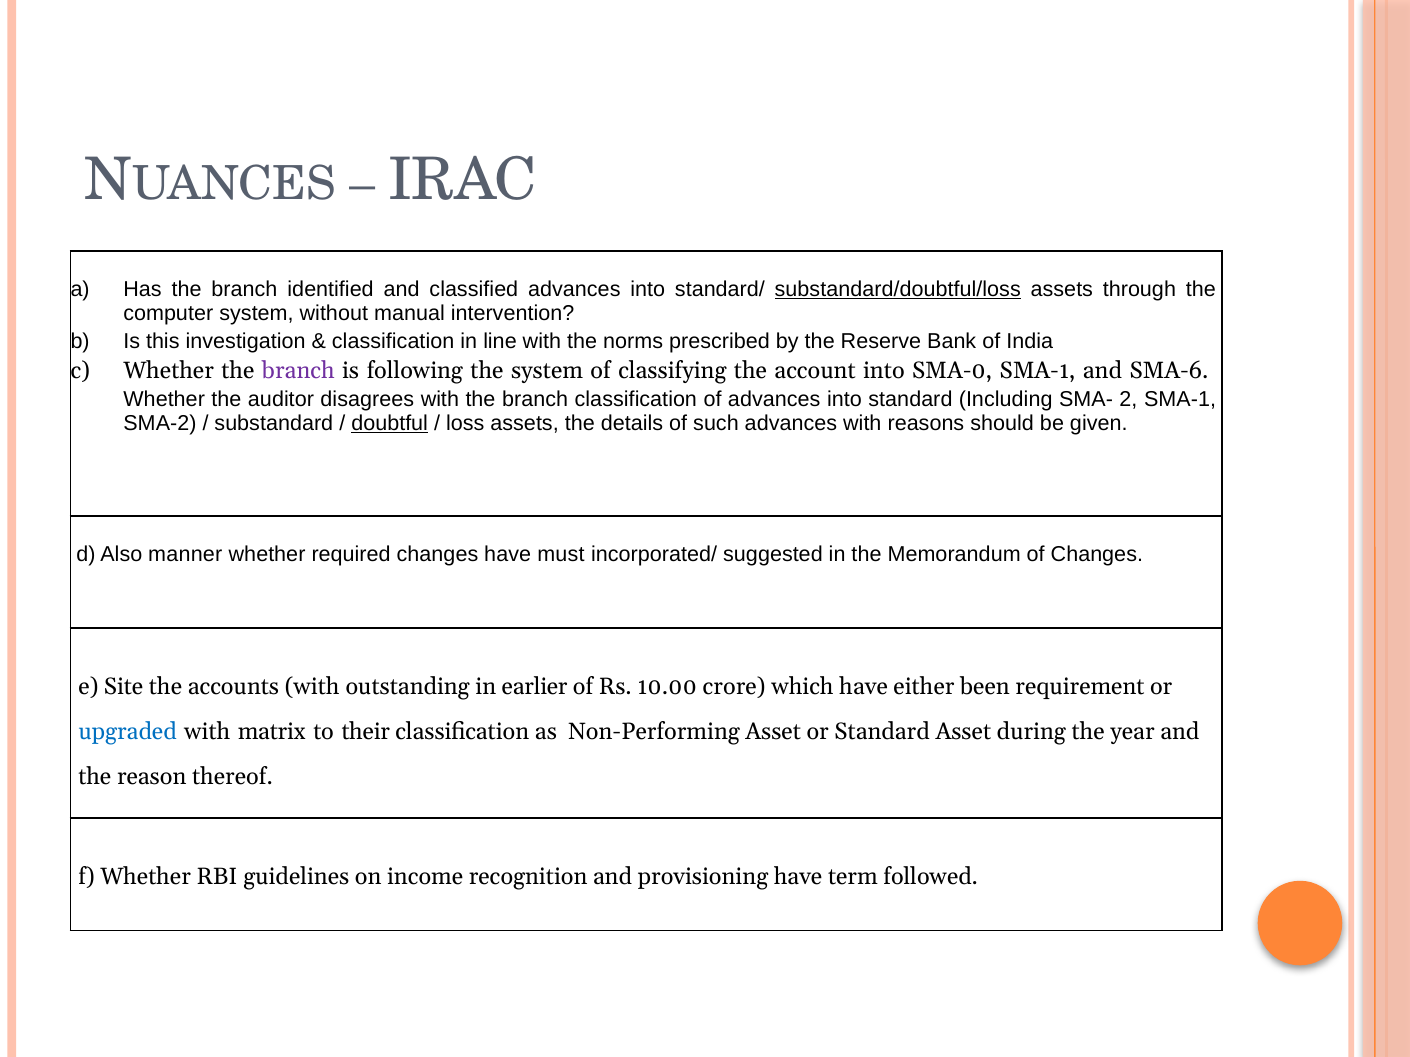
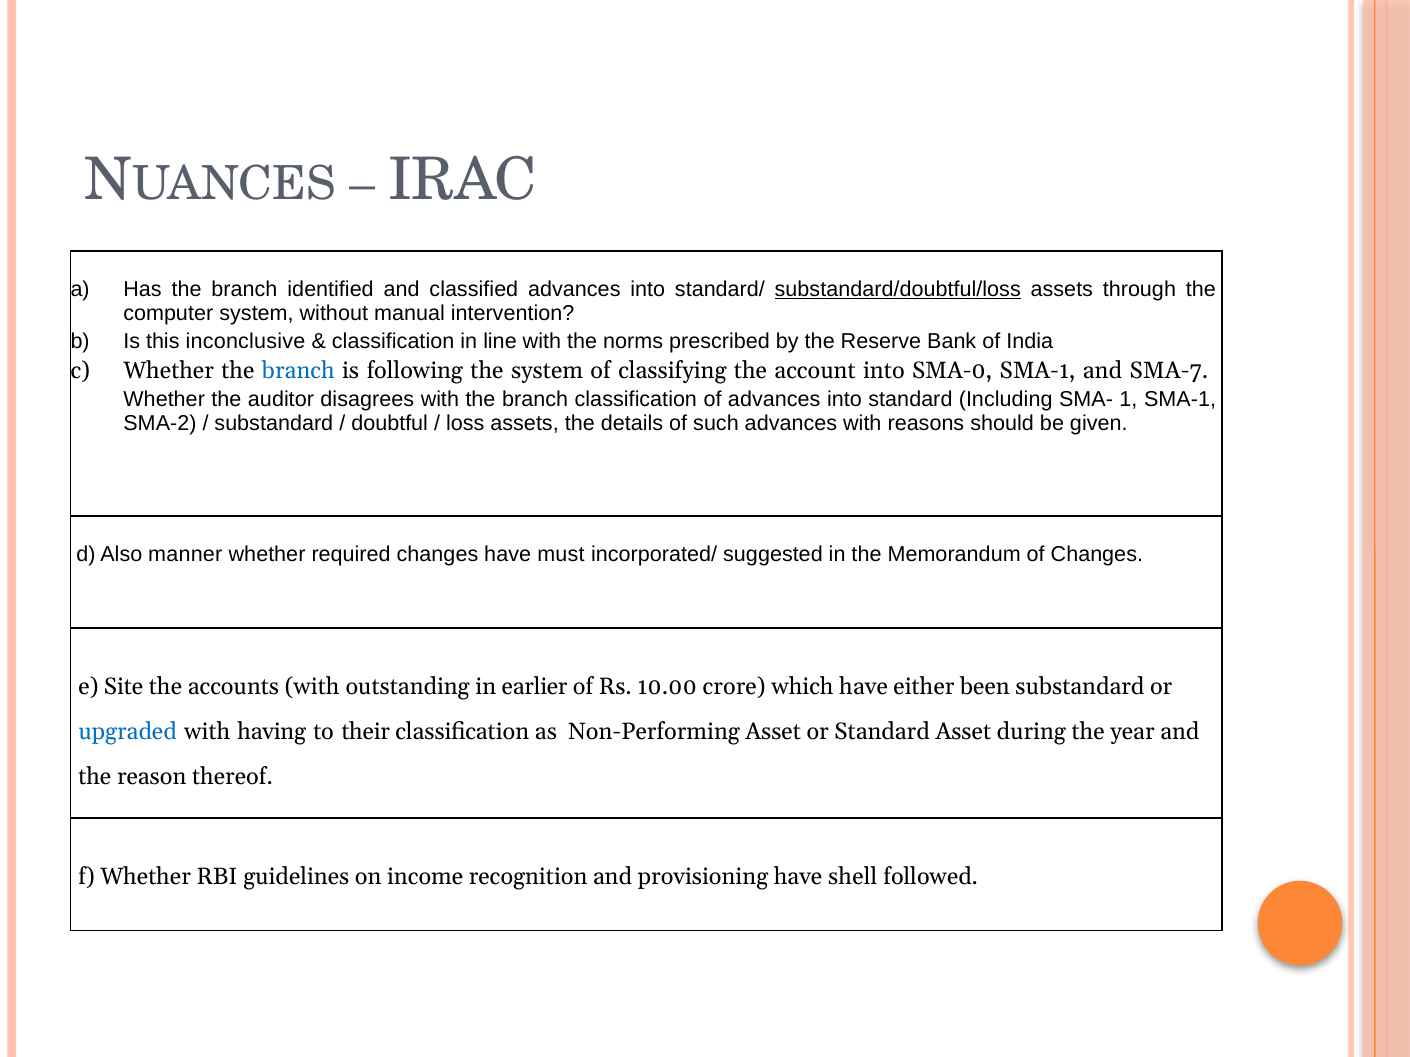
investigation: investigation -> inconclusive (245, 341)
branch colour: purple -> blue (298, 371)
SMA-6: SMA-6 -> SMA-7 (1169, 371)
2: 2 -> 1 (1128, 399)
doubtful underline: present -> none (390, 423)
been requirement: requirement -> substandard (1080, 687)
matrix: matrix -> having (272, 732)
term: term -> shell (853, 877)
